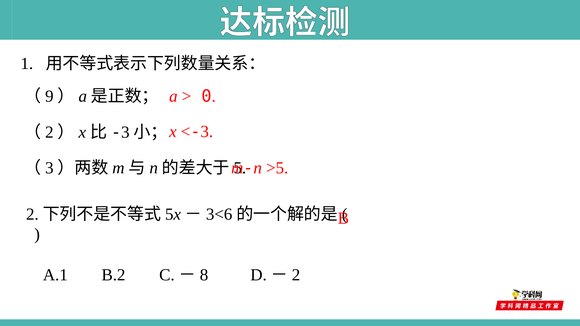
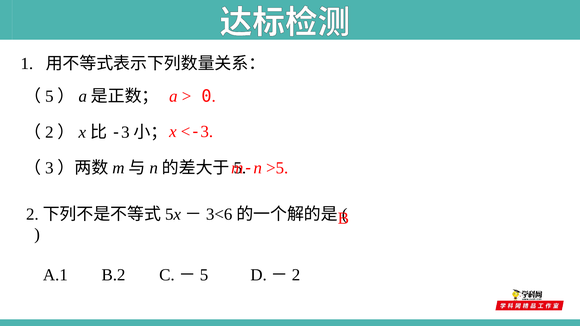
9: 9 -> 5 (49, 96)
8: 8 -> 5 (204, 275)
